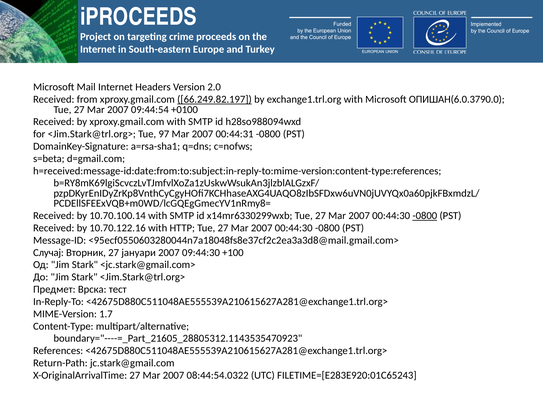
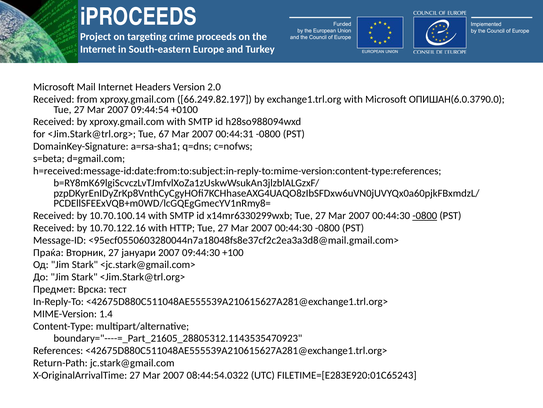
66.249.82.197 underline: present -> none (214, 99)
97: 97 -> 67 (164, 134)
Случај: Случај -> Праќа (48, 252)
1.7: 1.7 -> 1.4 (106, 313)
